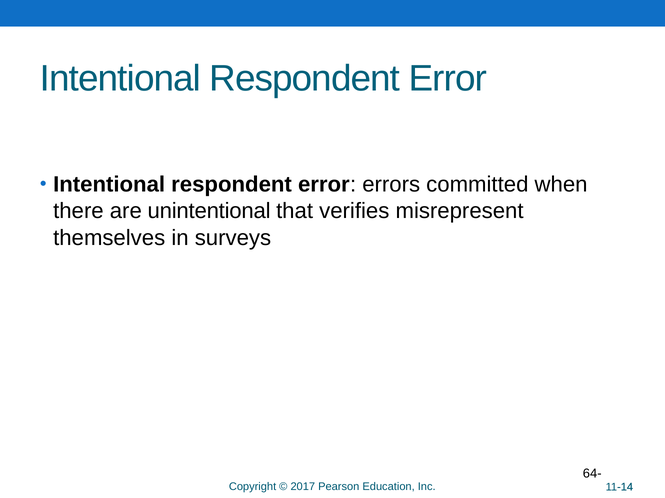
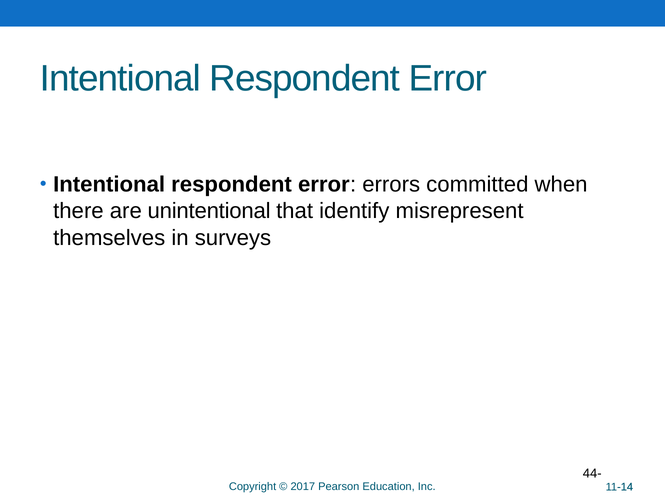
verifies: verifies -> identify (354, 211)
64-: 64- -> 44- (592, 474)
